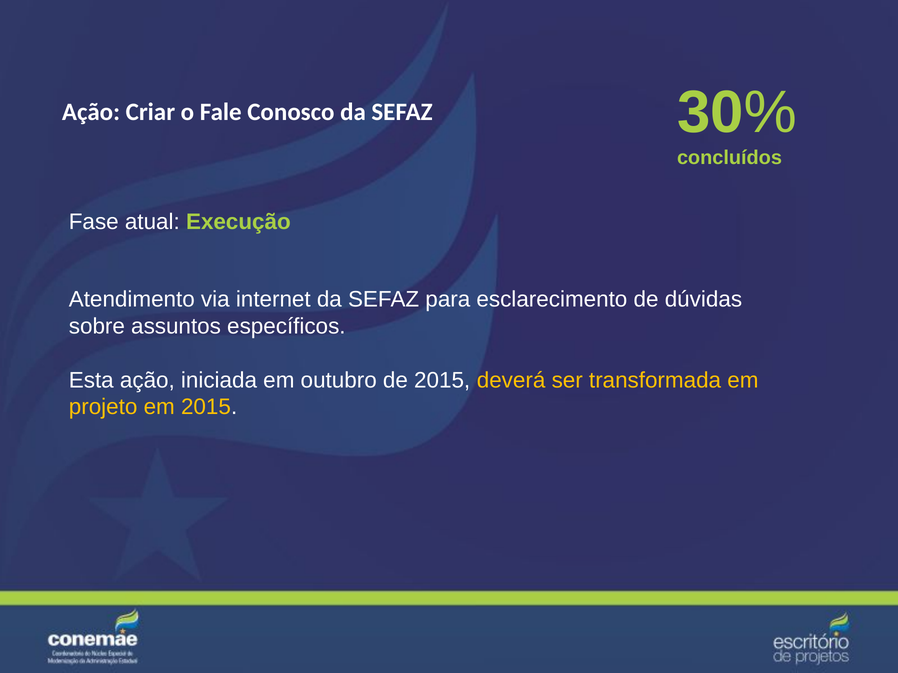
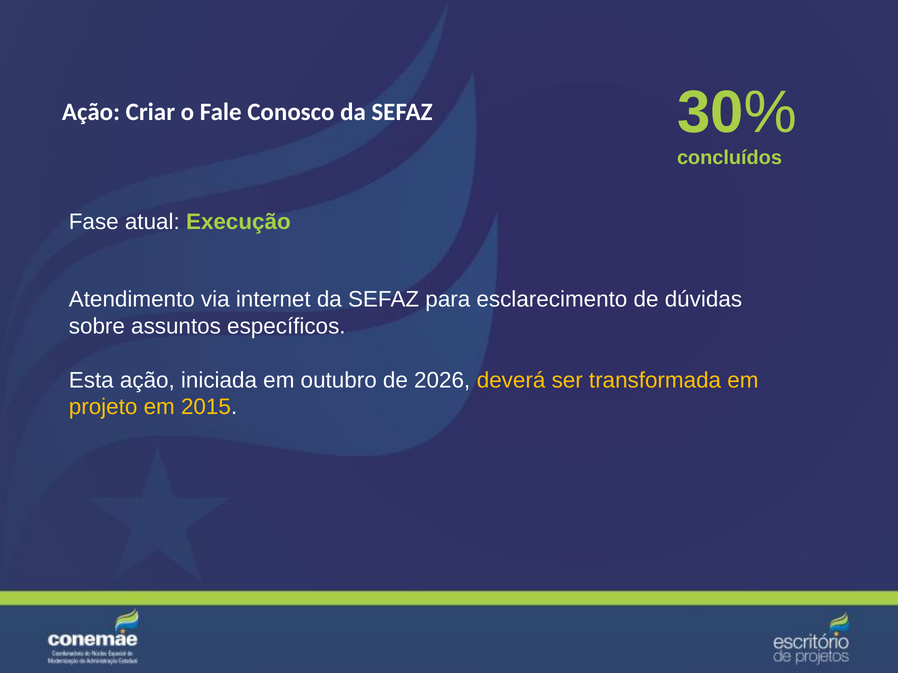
de 2015: 2015 -> 2026 (442, 380)
